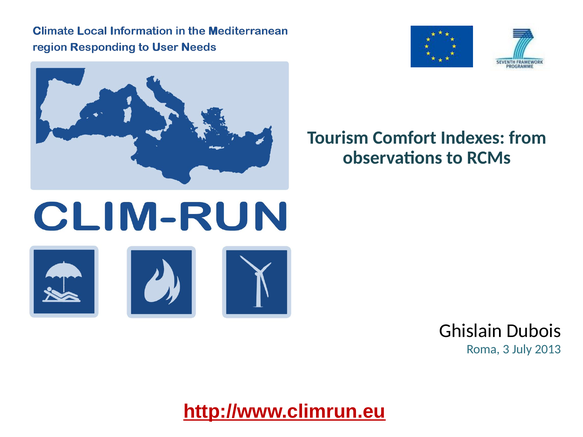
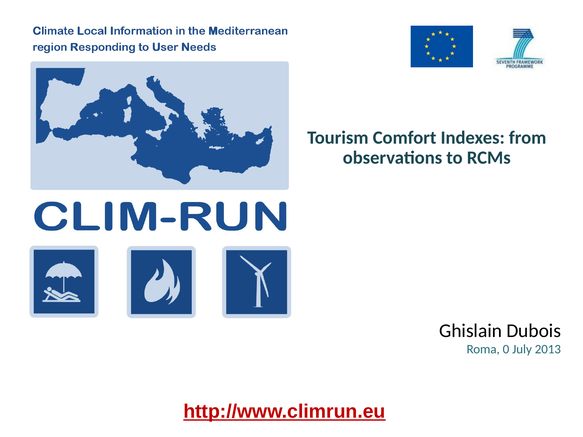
3: 3 -> 0 (506, 349)
